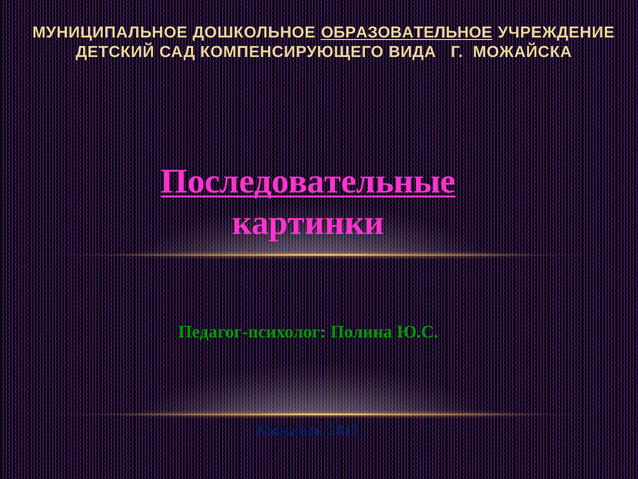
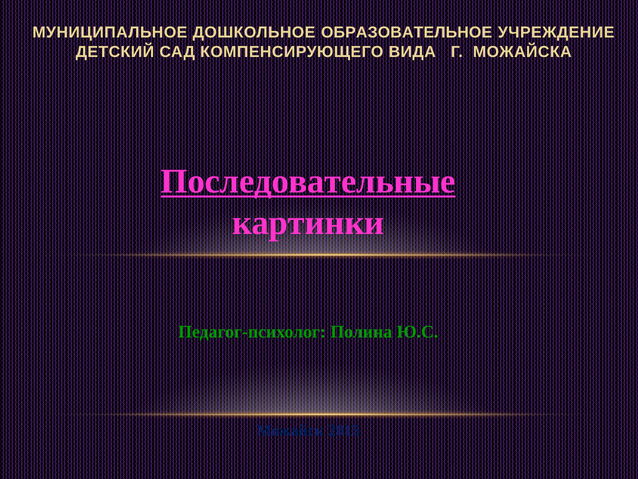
ОБРАЗОВАТЕЛЬНОЕ underline: present -> none (407, 33)
